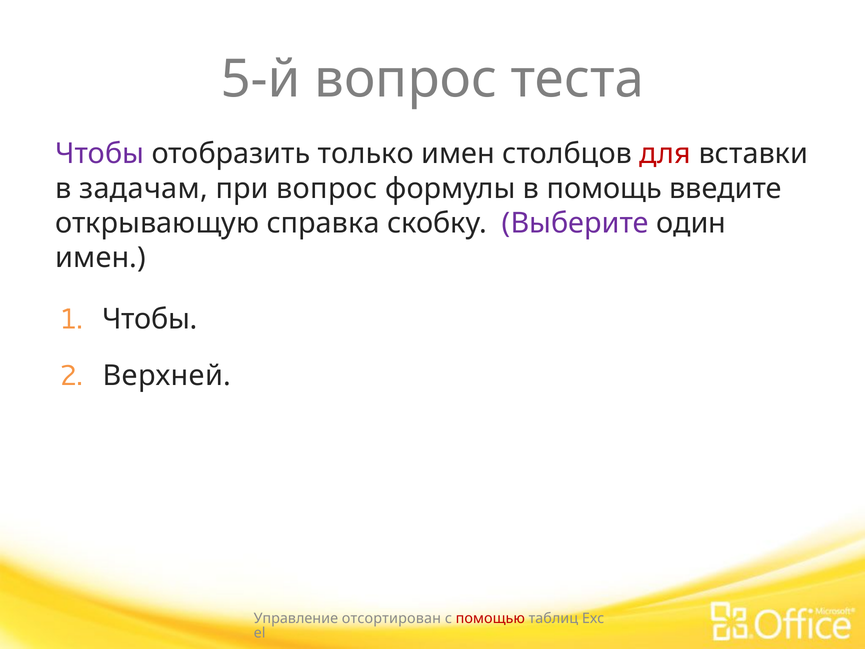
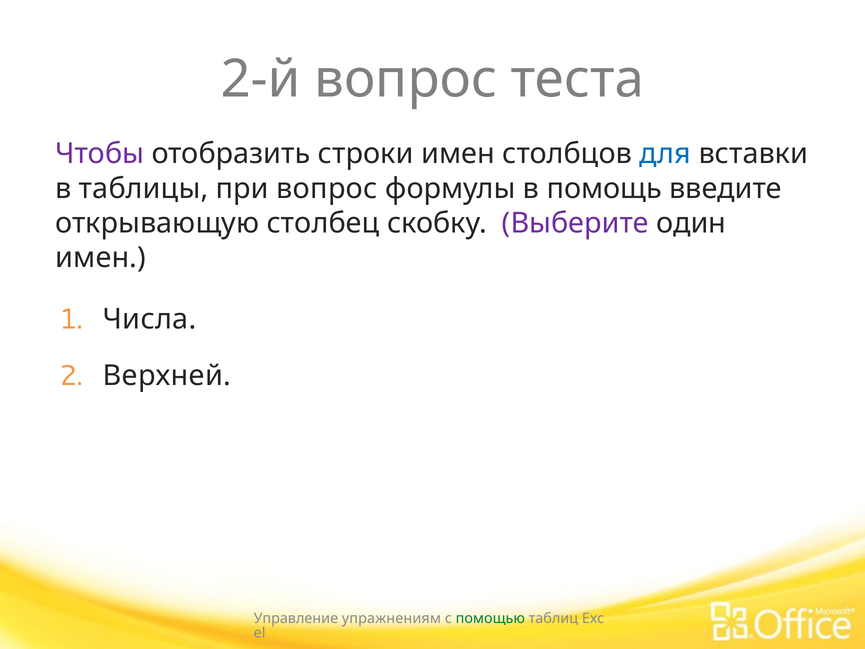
5-й: 5-й -> 2-й (261, 79)
только: только -> строки (366, 154)
для colour: red -> blue (665, 154)
задачам: задачам -> таблицы (144, 189)
справка: справка -> столбец (323, 223)
Чтобы: Чтобы -> Числа (150, 319)
отсортирован: отсортирован -> упражнениям (391, 618)
помощью colour: red -> green (490, 618)
